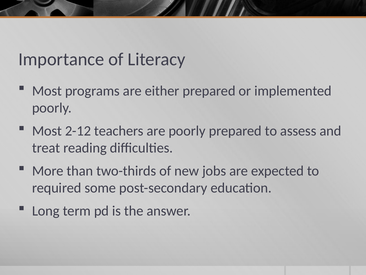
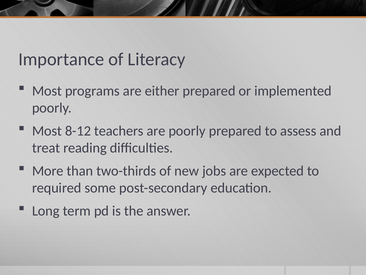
2-12: 2-12 -> 8-12 (78, 131)
